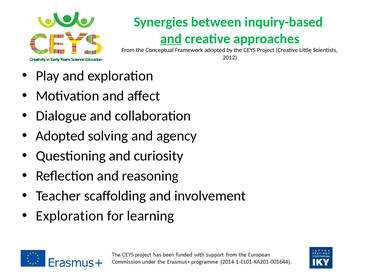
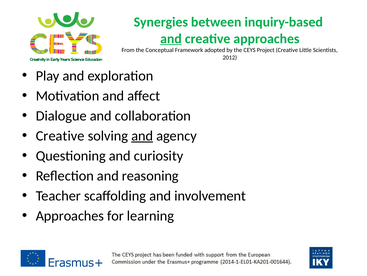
Adopted: Adopted -> Creative (60, 135)
and underline: none -> present (142, 135)
Exploration: Exploration -> Approaches (70, 215)
